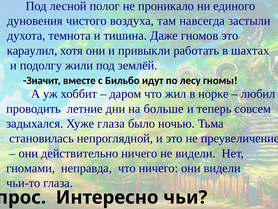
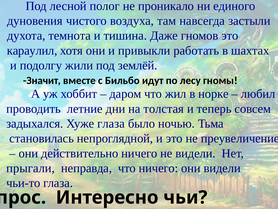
больше: больше -> толстая (164, 109)
гномами: гномами -> прыгали (31, 168)
